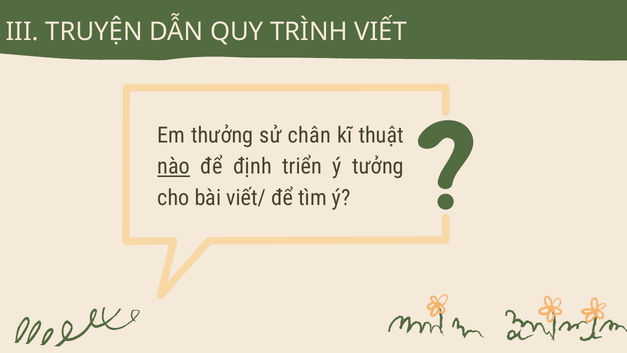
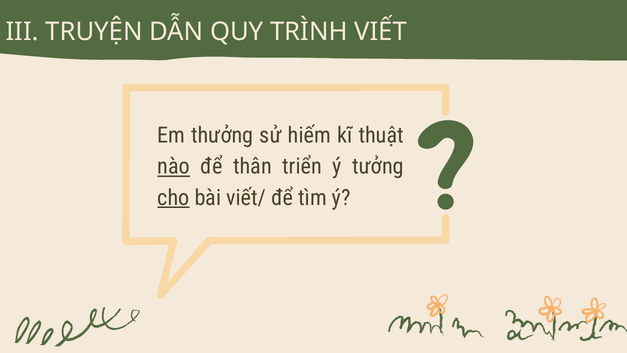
chân: chân -> hiếm (310, 135)
định: định -> thân (252, 166)
cho underline: none -> present (173, 198)
